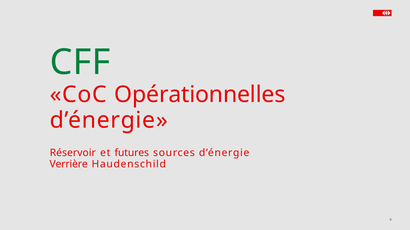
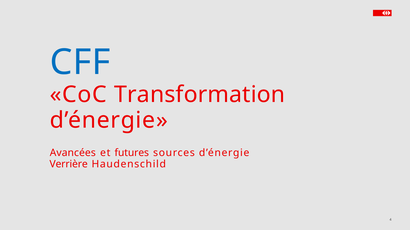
CFF colour: green -> blue (80, 62)
Opérationnelles: Opérationnelles -> Transformation (200, 95)
Réservoir: Réservoir -> Avancées (73, 153)
